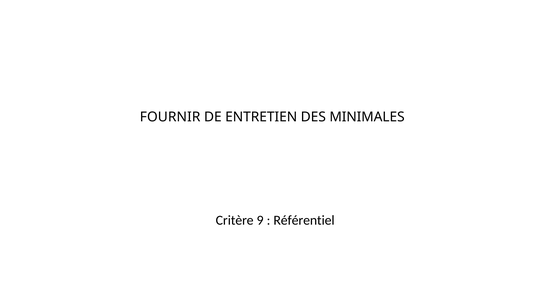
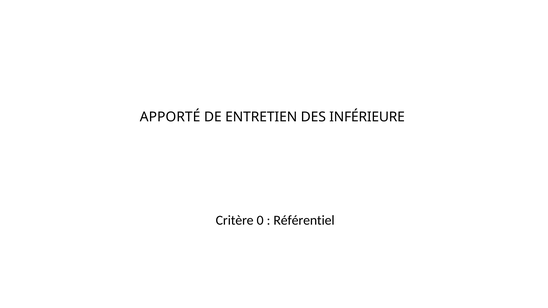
FOURNIR: FOURNIR -> APPORTÉ (170, 117)
MINIMALES: MINIMALES -> INFÉRIEURE (367, 117)
9: 9 -> 0 (260, 221)
